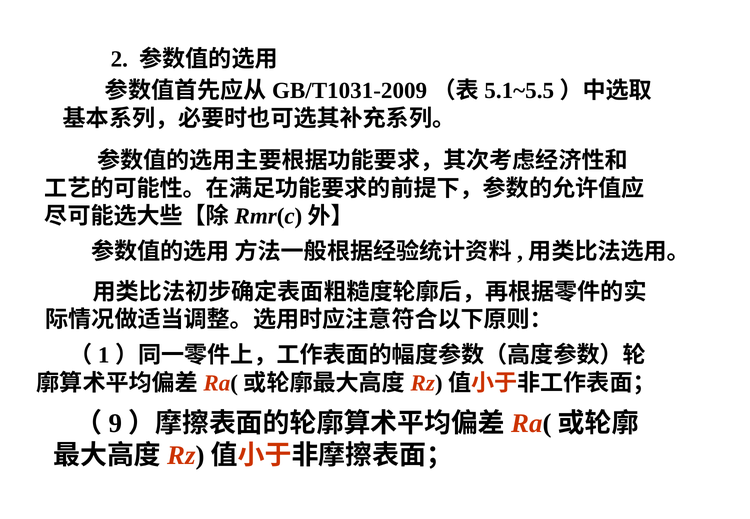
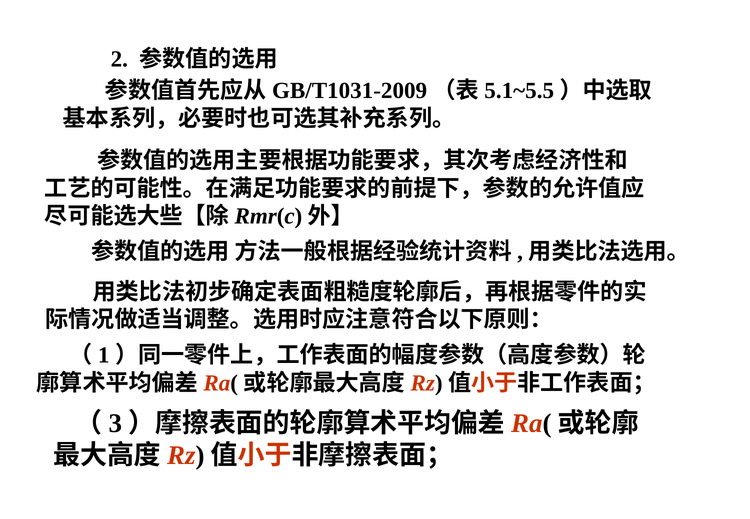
9: 9 -> 3 (115, 423)
